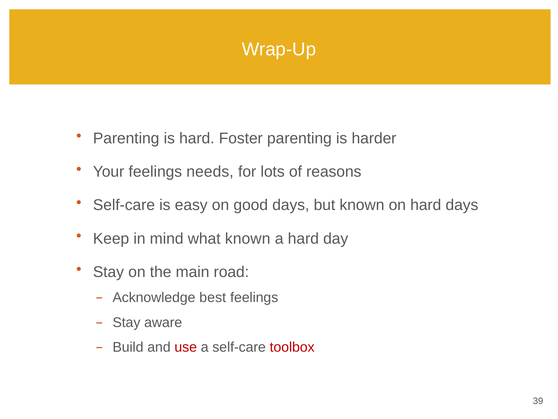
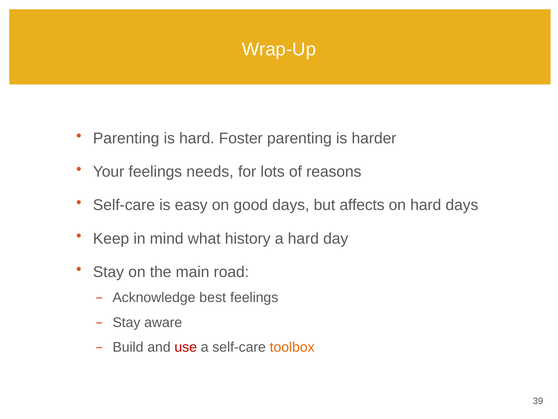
but known: known -> affects (362, 205)
what known: known -> history (248, 238)
toolbox colour: red -> orange (292, 347)
